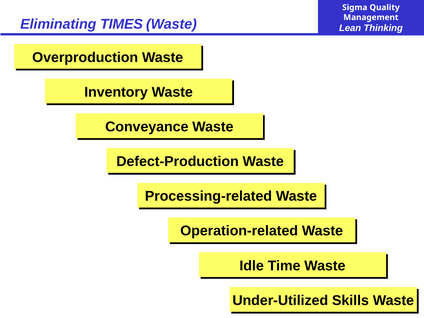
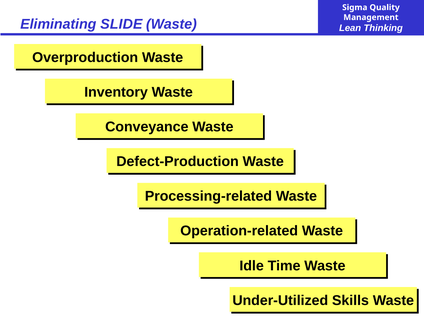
TIMES: TIMES -> SLIDE (121, 24)
